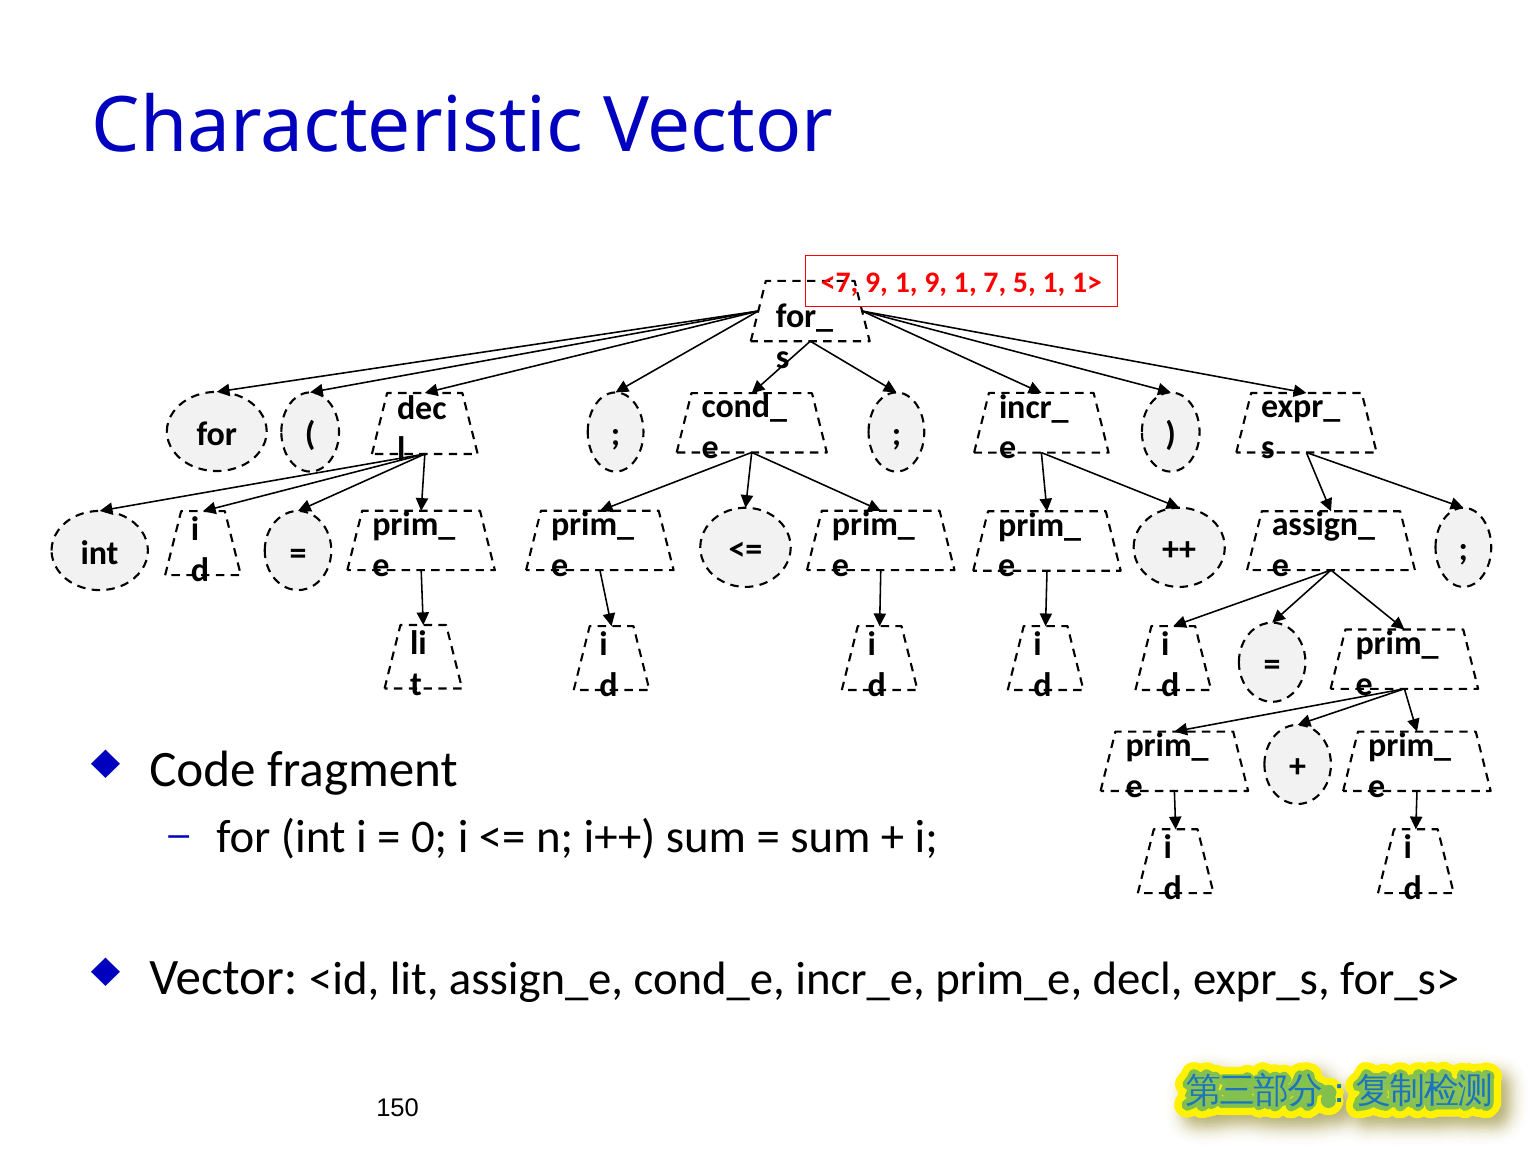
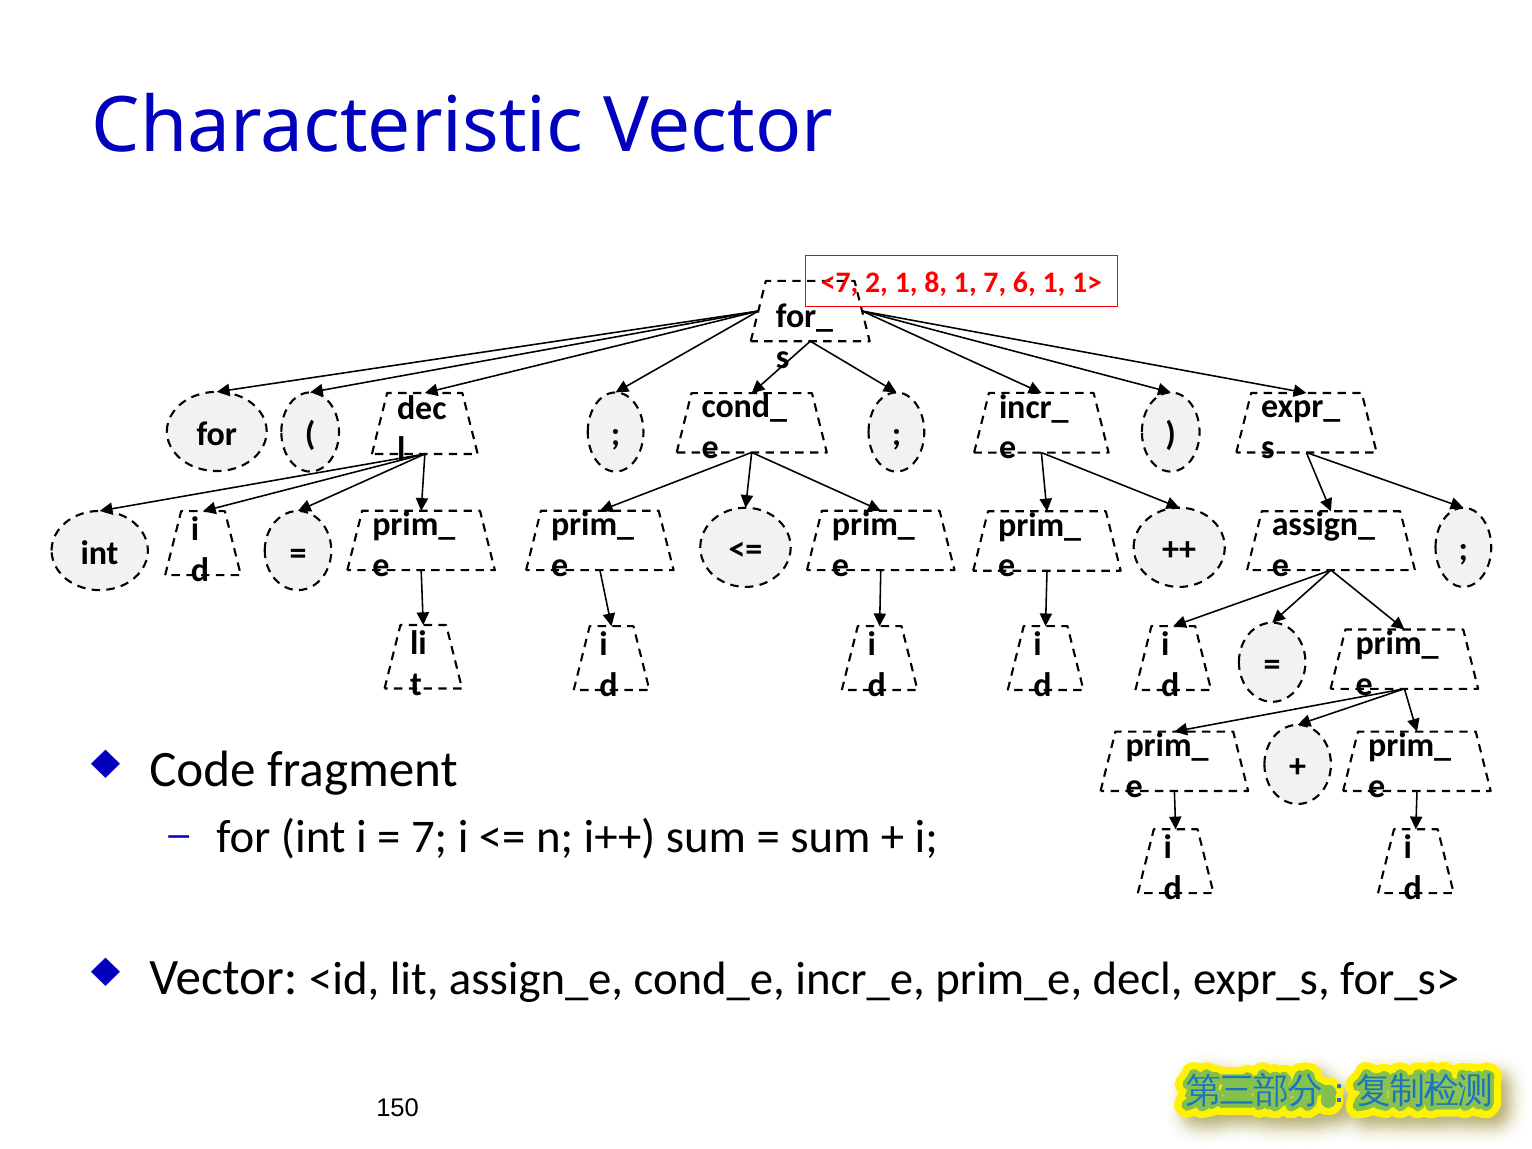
<7 9: 9 -> 2 (877, 283)
1 9: 9 -> 8 (936, 283)
5: 5 -> 6 (1024, 283)
0: 0 -> 7 (429, 837)
